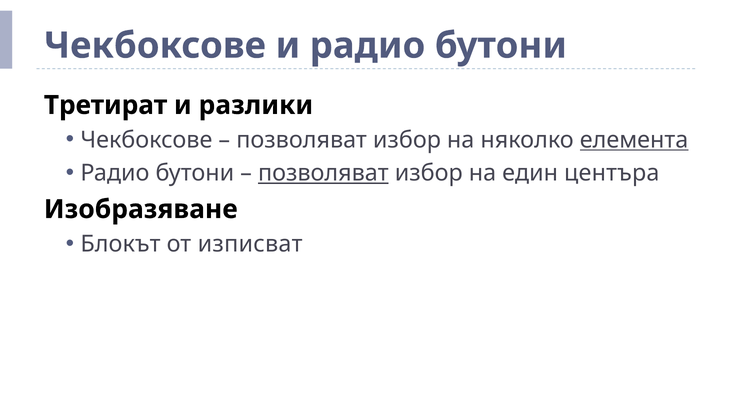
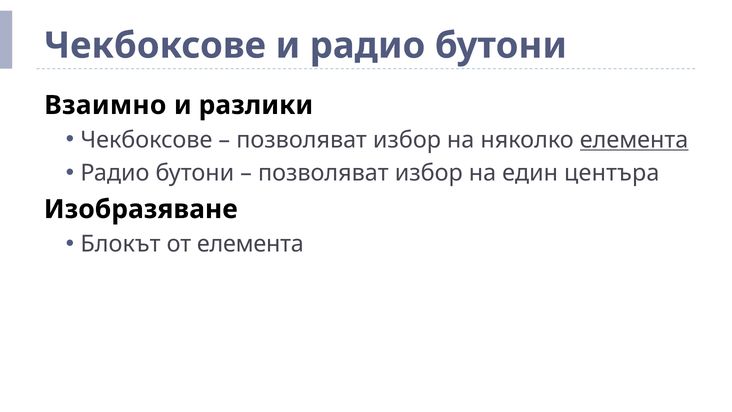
Третират: Третират -> Взаимно (105, 105)
позволяват underline: present -> none (323, 173)
от изписват: изписват -> елемента (250, 244)
